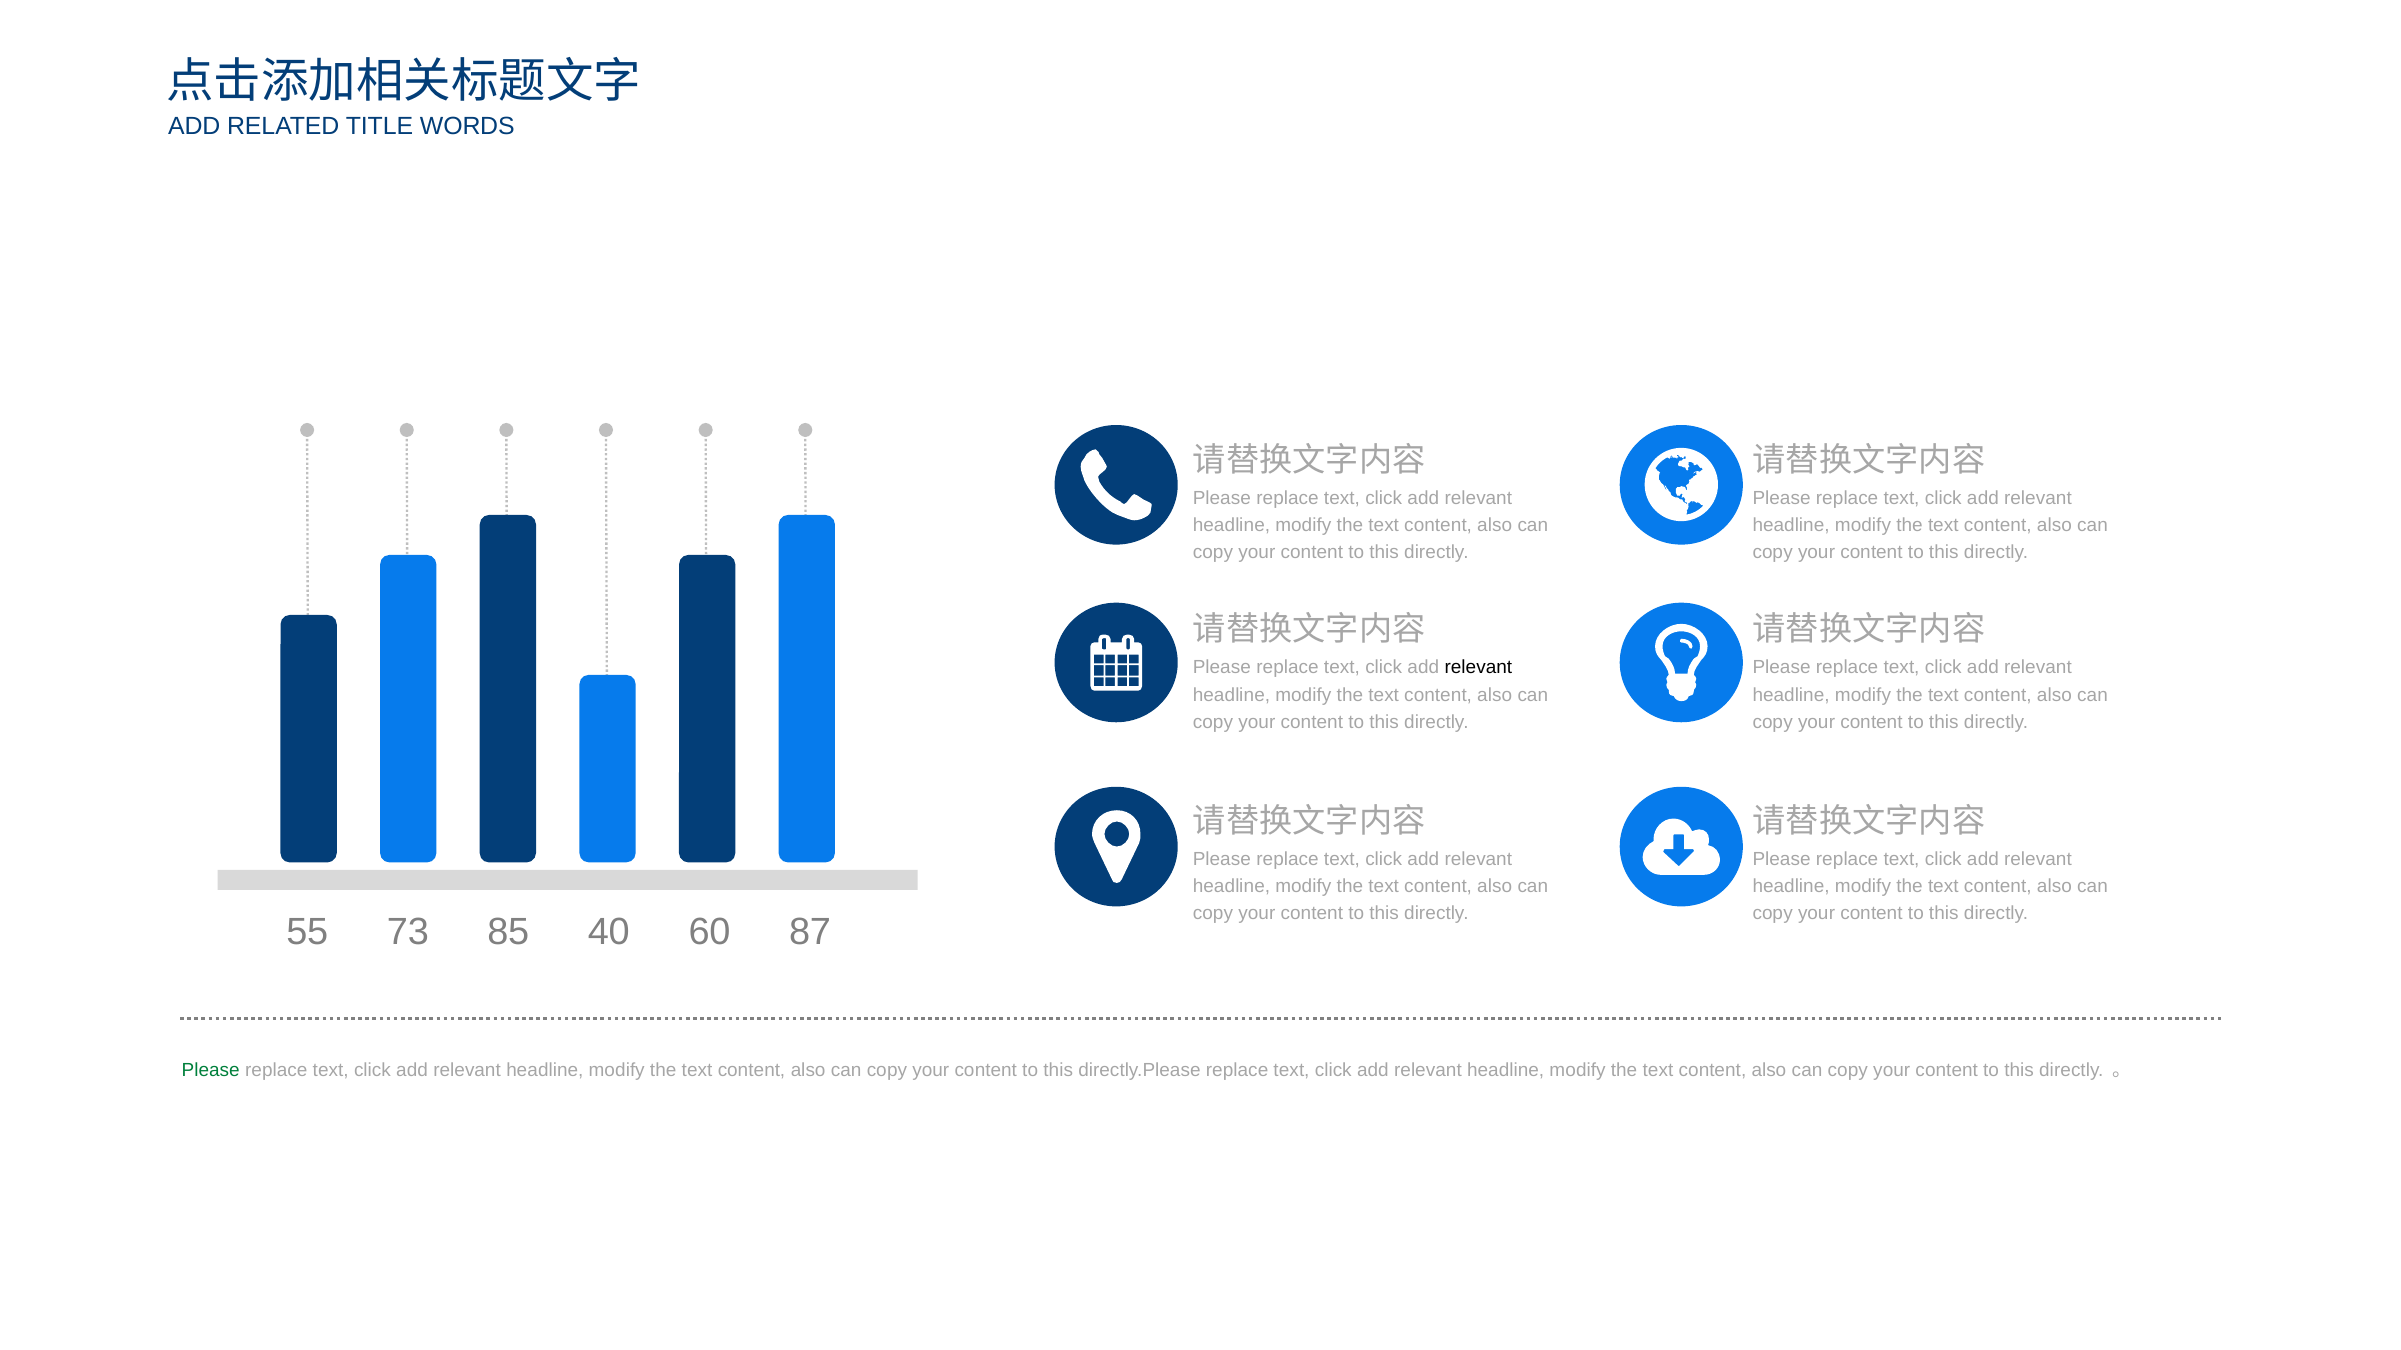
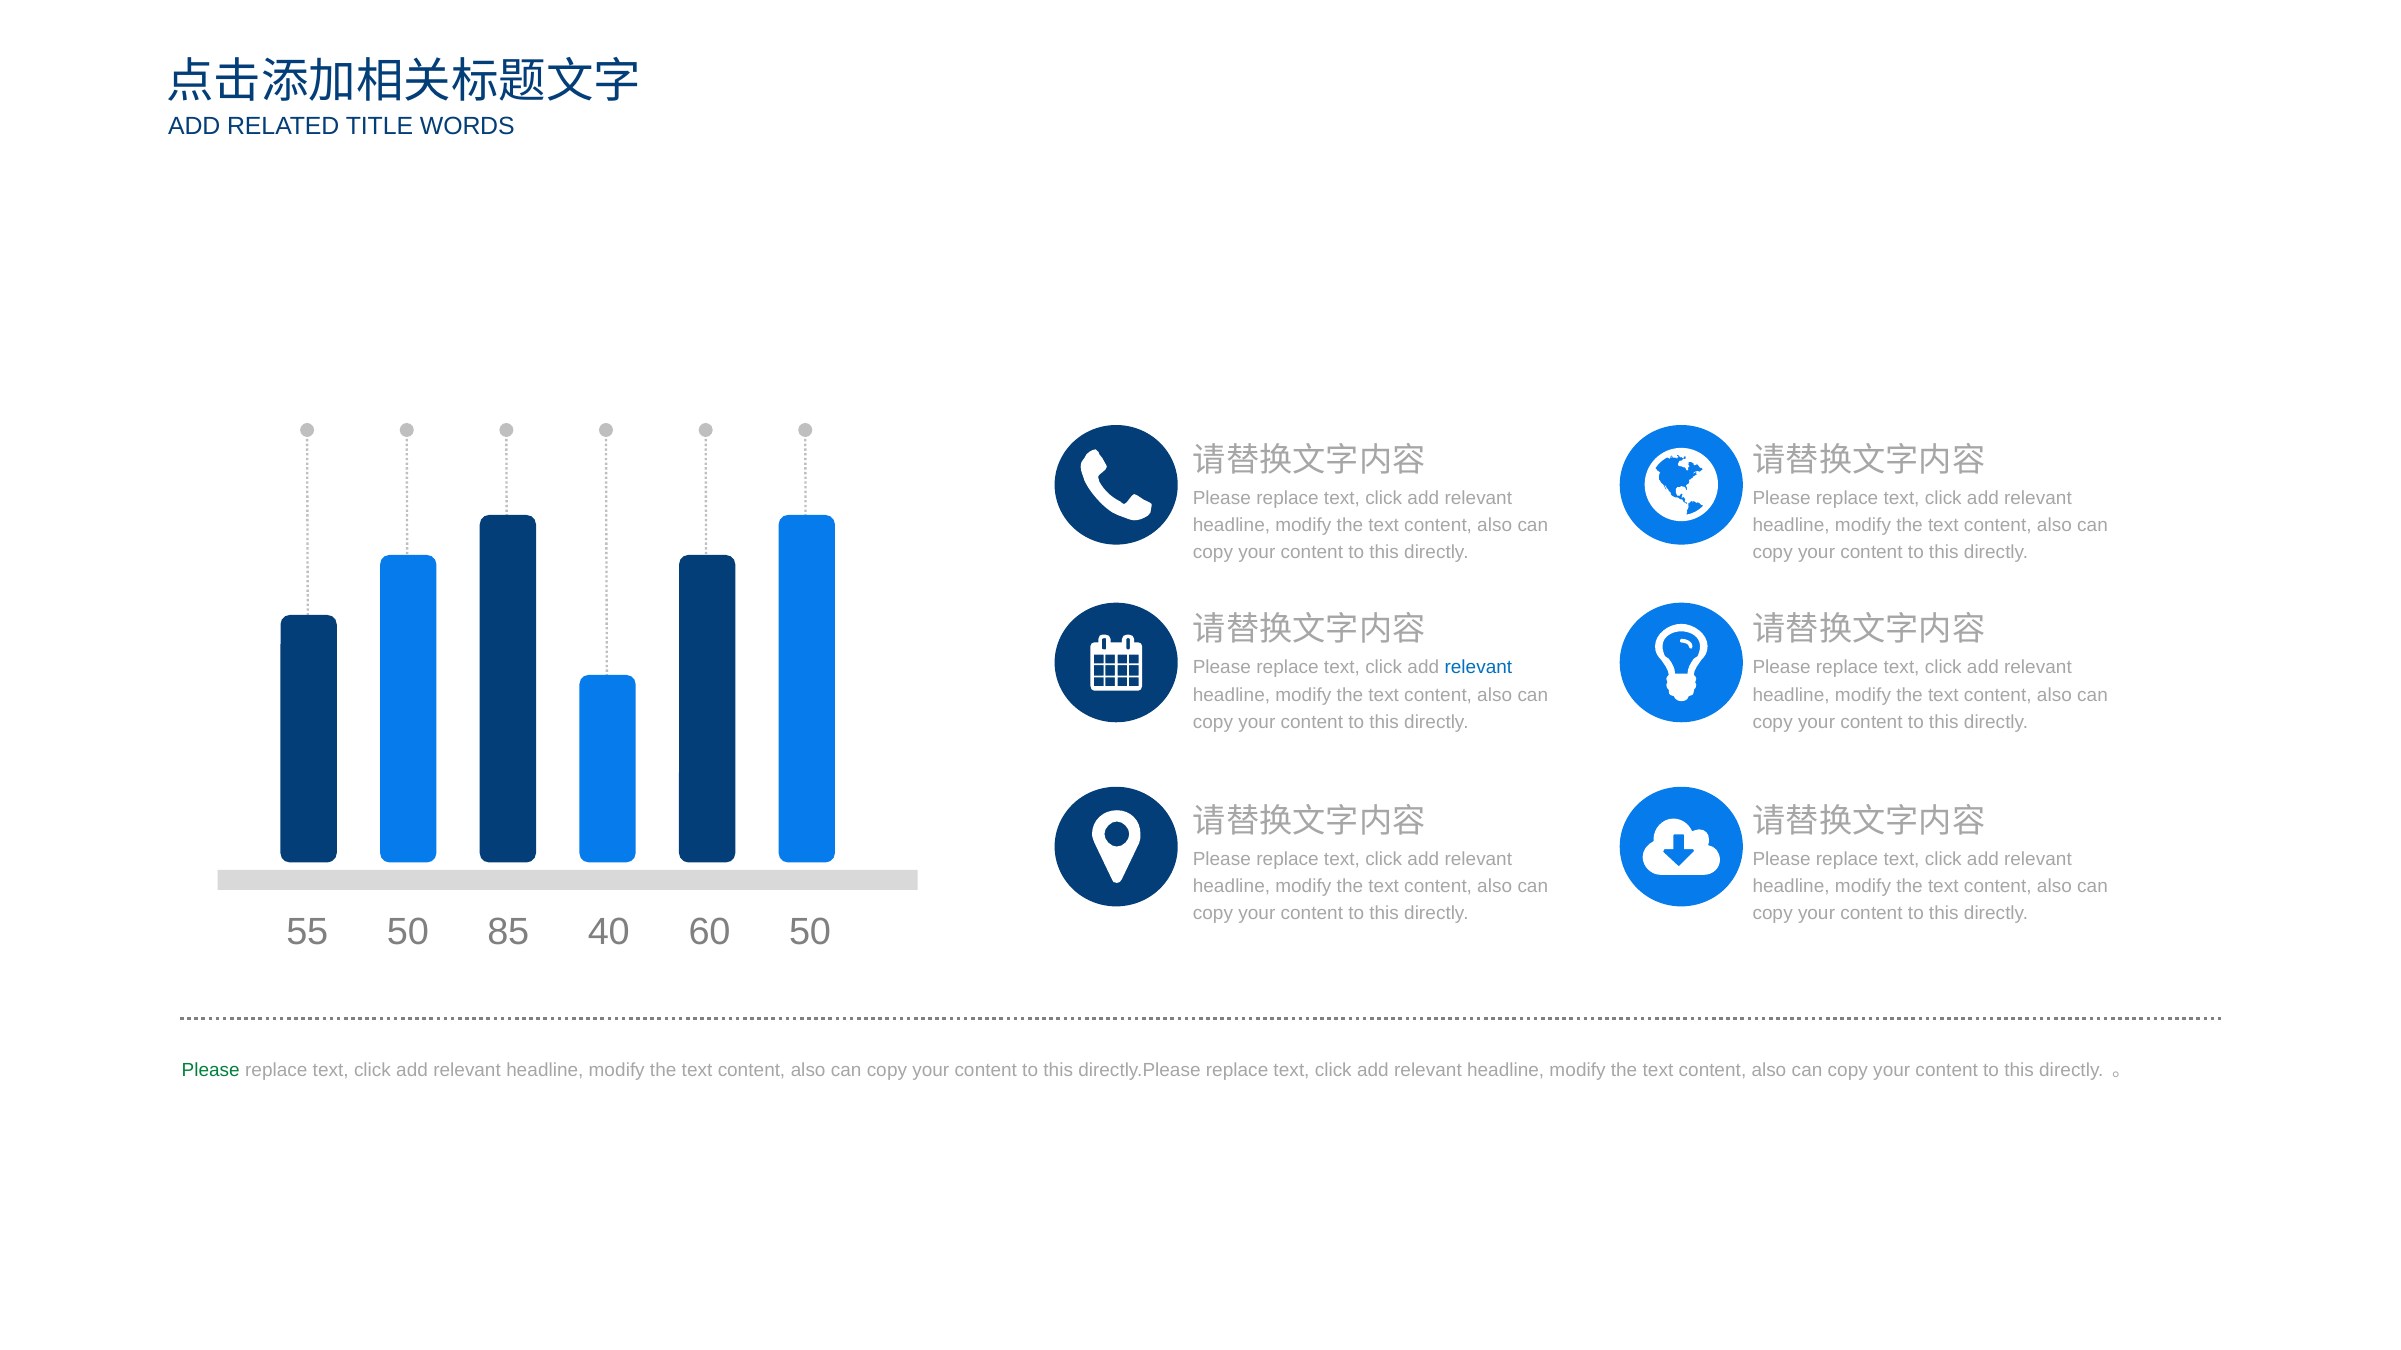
relevant colour: black -> blue (1478, 668)
55 73: 73 -> 50 (408, 933)
60 87: 87 -> 50 (810, 933)
